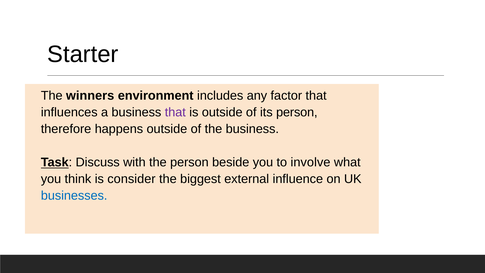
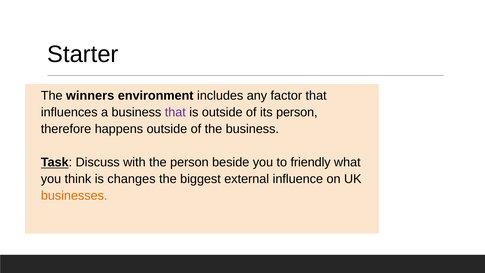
involve: involve -> friendly (311, 162)
consider: consider -> changes (131, 179)
businesses colour: blue -> orange (74, 195)
